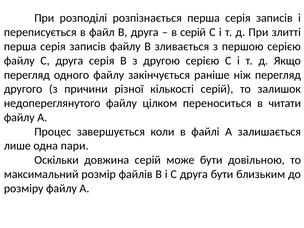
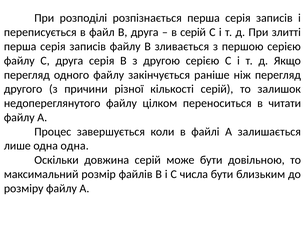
одна пари: пари -> одна (75, 146)
і С друга: друга -> числа (194, 174)
